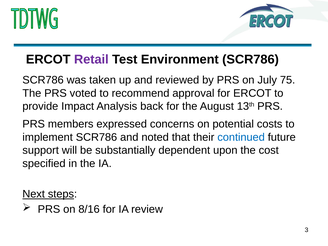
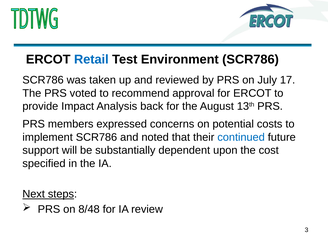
Retail colour: purple -> blue (91, 59)
75: 75 -> 17 (288, 80)
8/16: 8/16 -> 8/48 (89, 209)
